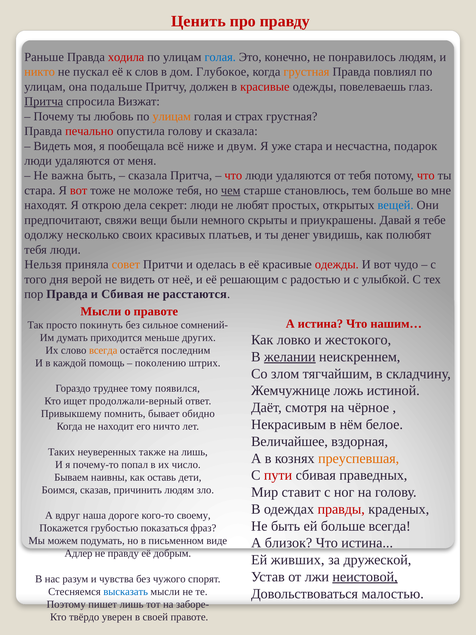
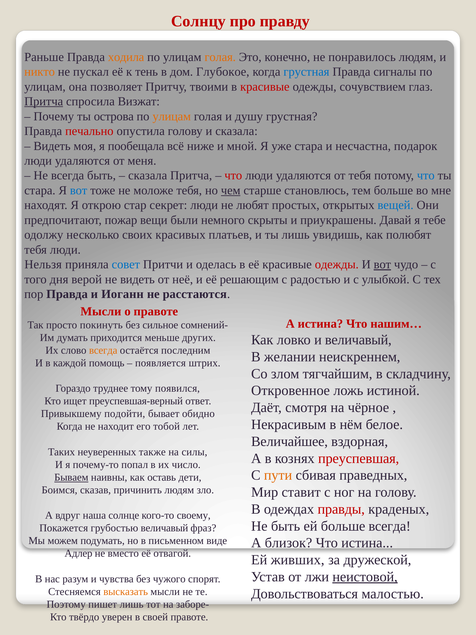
Ценить: Ценить -> Солнцу (198, 21)
ходила colour: red -> orange (126, 57)
голая colour: blue -> orange (220, 57)
слов: слов -> тень (147, 72)
грустная colour: orange -> blue (306, 72)
повлиял: повлиял -> сигналы (395, 72)
подальше: подальше -> позволяет (116, 87)
должен: должен -> твоими (209, 87)
повелеваешь: повелеваешь -> сочувствием (373, 87)
любовь: любовь -> острова (114, 116)
страх: страх -> душу (249, 116)
двум: двум -> мной (242, 146)
Не важна: важна -> всегда (68, 175)
что colour: red -> blue (426, 175)
вот colour: red -> blue (79, 190)
дела: дела -> стар (135, 205)
свяжи: свяжи -> пожар (121, 220)
ты денег: денег -> лишь (296, 235)
совет colour: orange -> blue (126, 264)
вот underline: none -> present (382, 264)
и Сбивая: Сбивая -> Иоганн (122, 294)
и жестокого: жестокого -> величавый (358, 340)
желании underline: present -> none (290, 357)
поколению: поколению -> появляется (160, 363)
Жемчужнице: Жемчужнице -> Откровенное (291, 390)
продолжали-верный: продолжали-верный -> преуспевшая-верный (136, 401)
помнить: помнить -> подойти (125, 414)
ничто: ничто -> тобой (167, 426)
на лишь: лишь -> силы (194, 452)
преуспевшая colour: orange -> red (359, 458)
пути colour: red -> orange (278, 475)
Бываем underline: none -> present (71, 477)
дороге: дороге -> солнце (124, 515)
грубостью показаться: показаться -> величавый (164, 528)
не правду: правду -> вместо (123, 553)
добрым: добрым -> отвагой (172, 553)
высказать colour: blue -> orange (126, 591)
